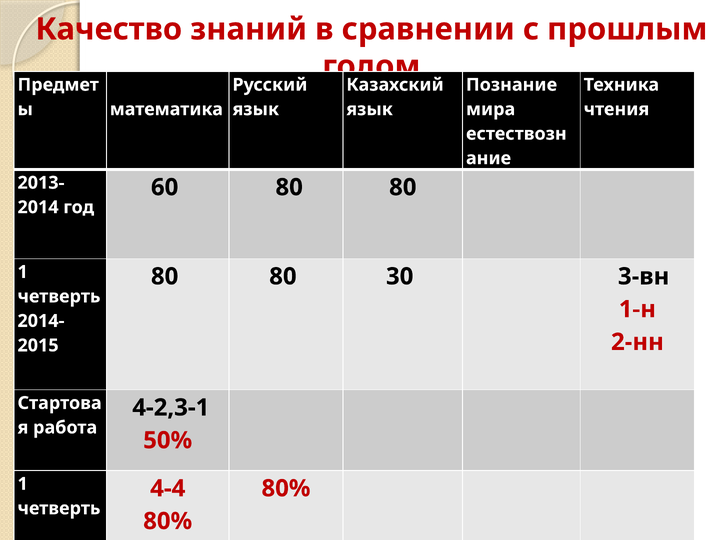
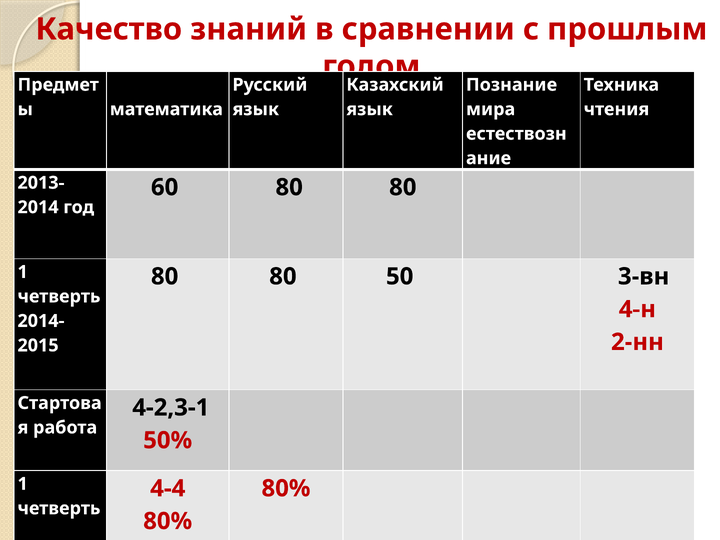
30: 30 -> 50 (400, 276)
1-н: 1-н -> 4-н (637, 309)
